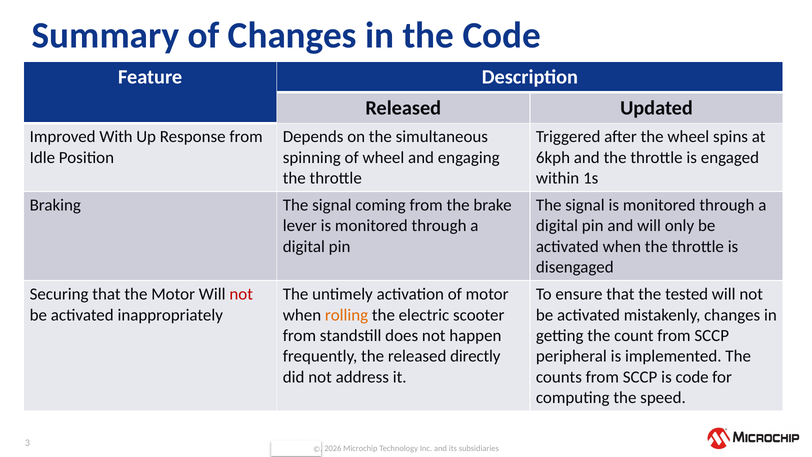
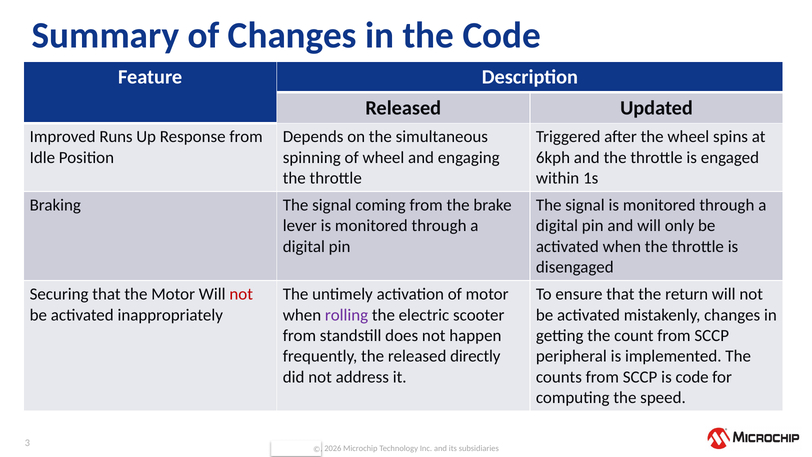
With: With -> Runs (116, 137)
tested: tested -> return (687, 294)
rolling colour: orange -> purple (347, 315)
